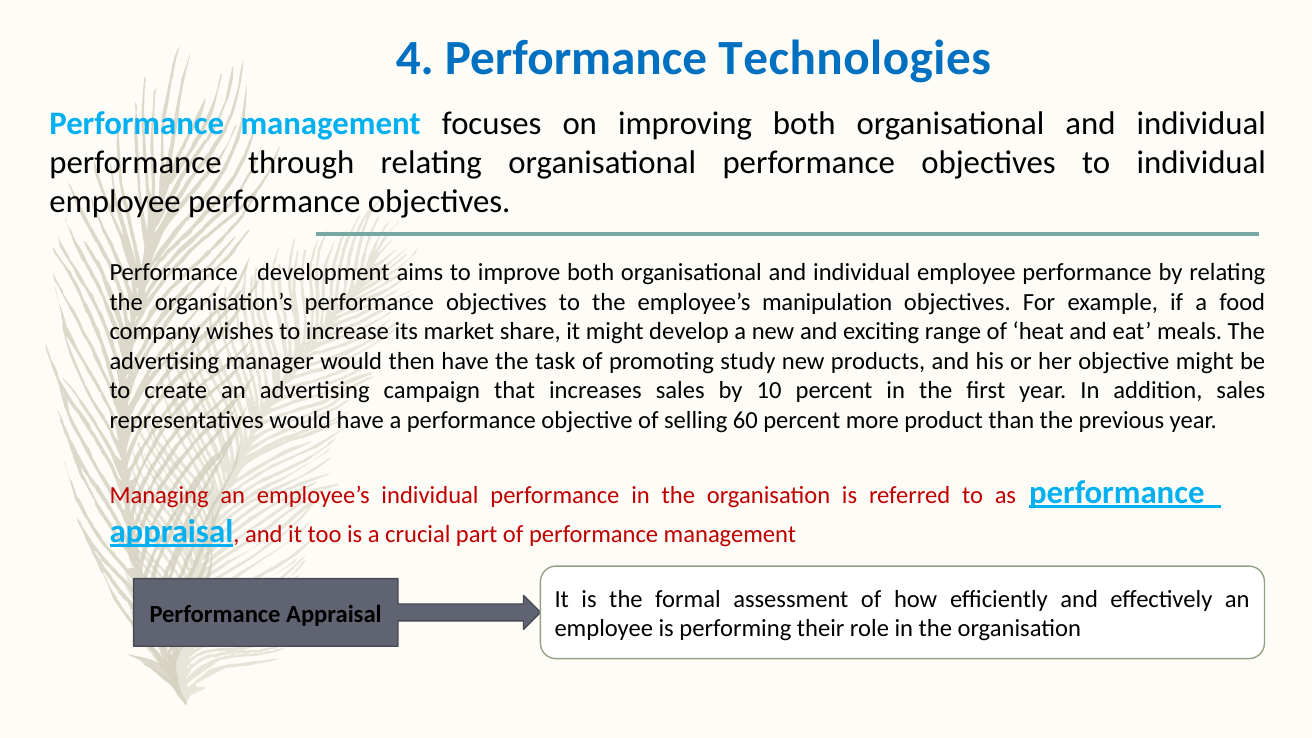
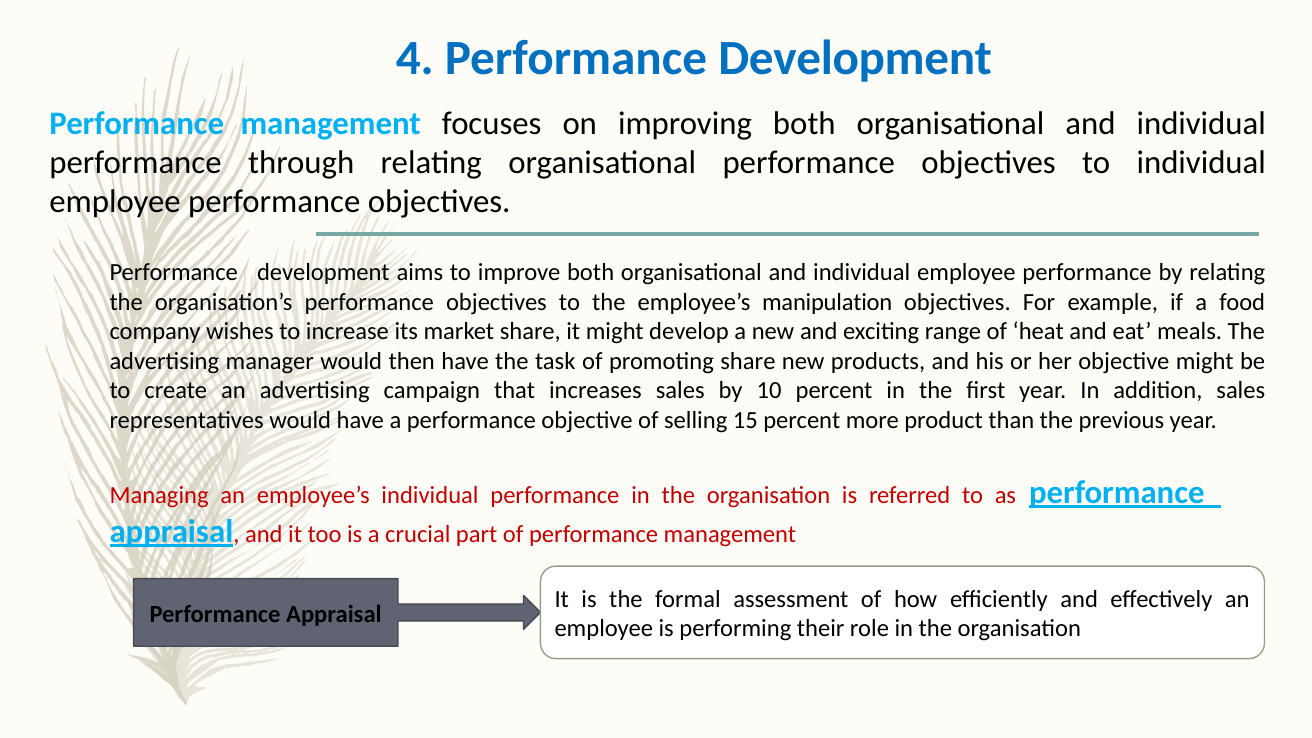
4 Performance Technologies: Technologies -> Development (855, 58)
promoting study: study -> share (748, 361)
60: 60 -> 15 (745, 420)
